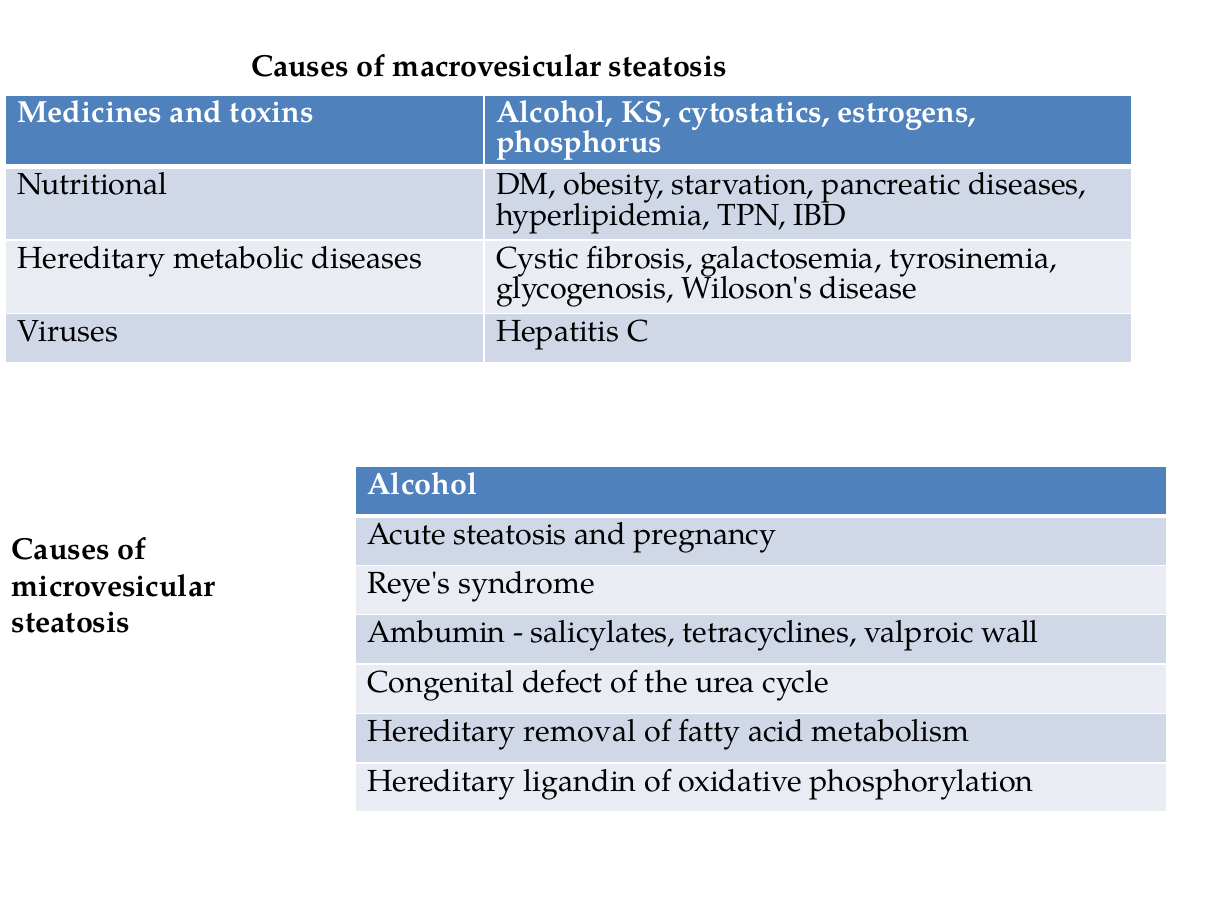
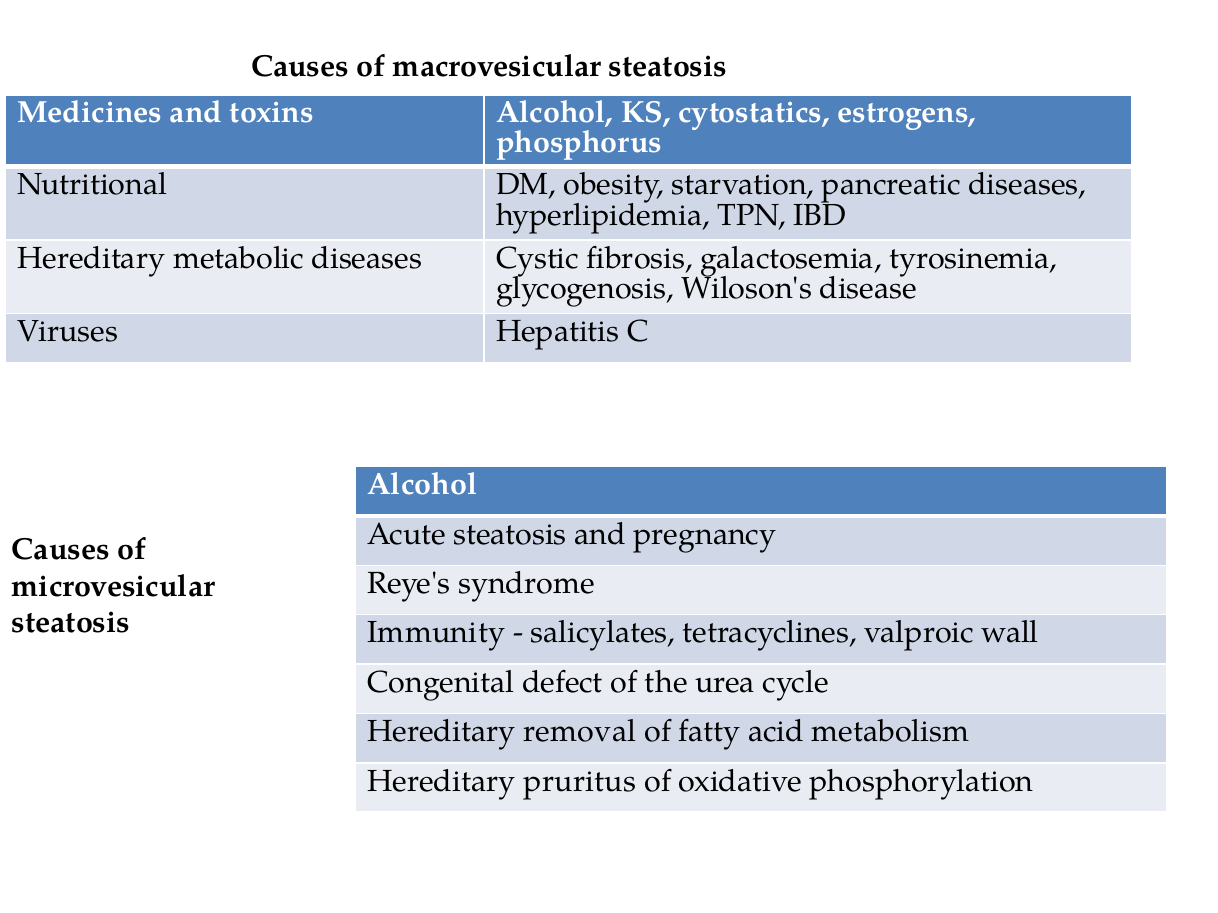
Ambumin: Ambumin -> Immunity (436, 633)
ligandin: ligandin -> pruritus (580, 781)
